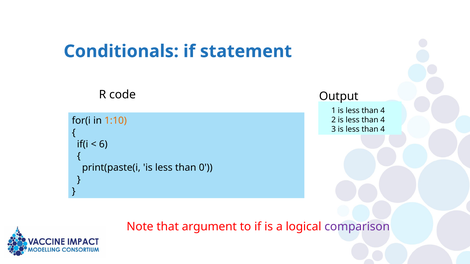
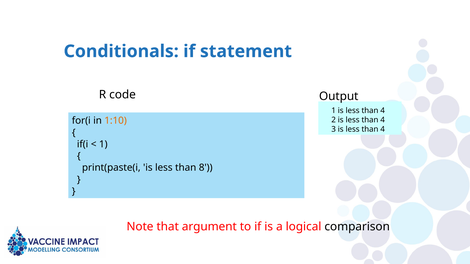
6: 6 -> 1 (103, 144)
0: 0 -> 8 (206, 168)
comparison colour: purple -> black (357, 227)
